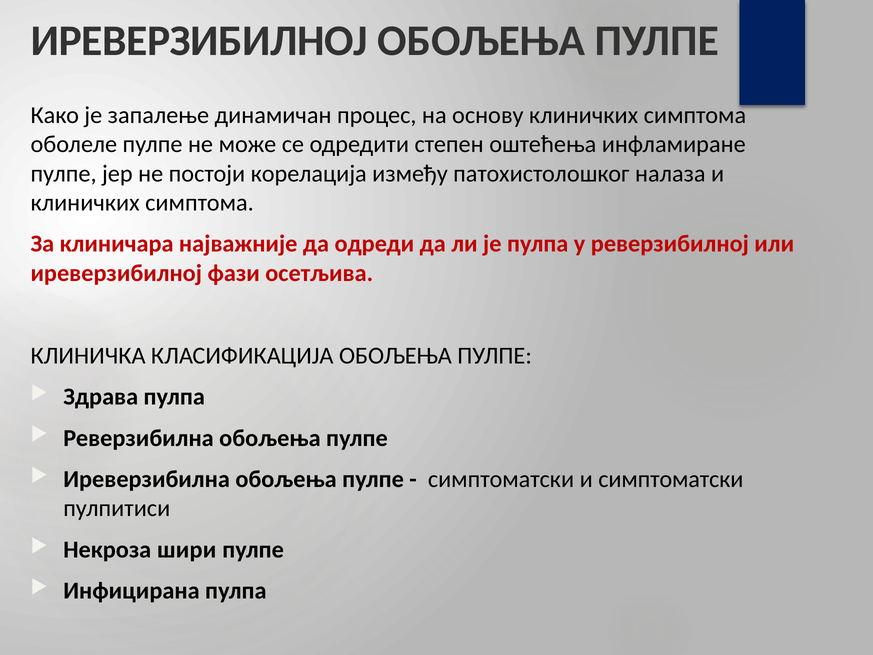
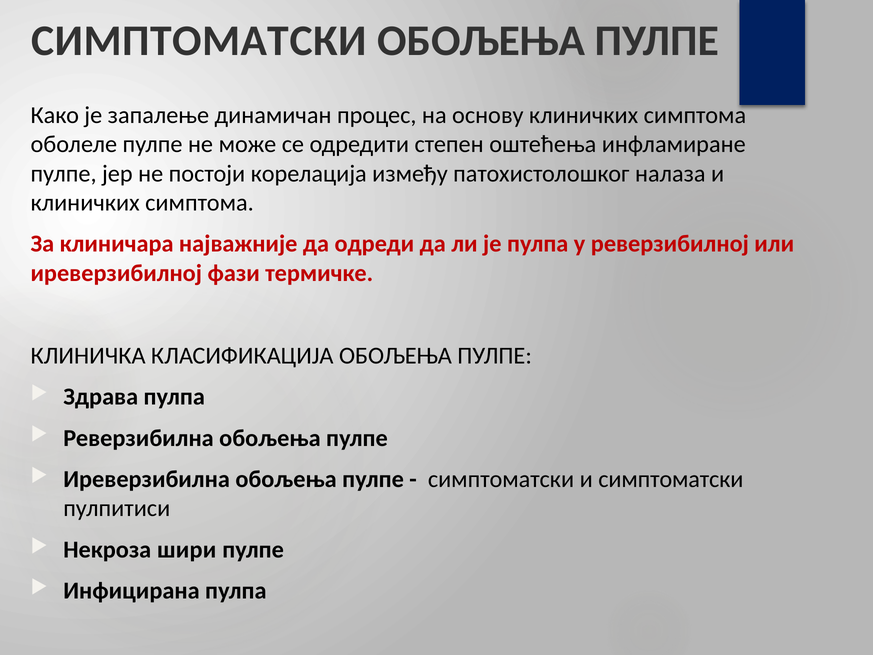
ИРЕВЕРЗИБИЛНОЈ: ИРЕВЕРЗИБИЛНОЈ -> СИМПТОМАТСКИ (199, 41)
осетљива: осетљива -> термичке (319, 273)
